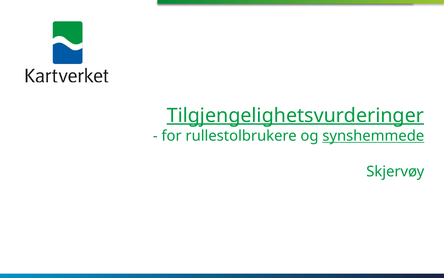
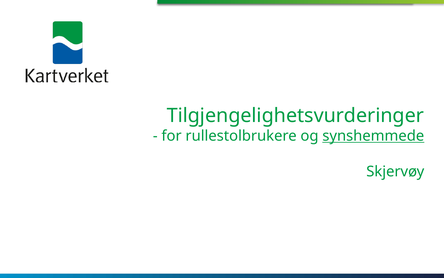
Tilgjengelighetsvurderinger underline: present -> none (295, 115)
